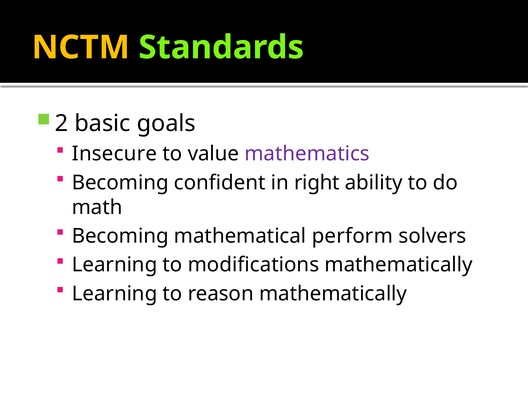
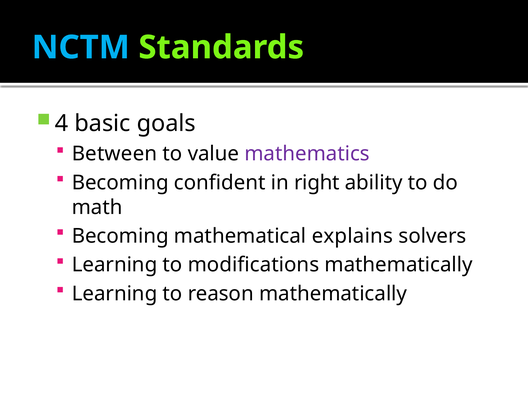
NCTM colour: yellow -> light blue (81, 47)
2: 2 -> 4 (62, 124)
Insecure: Insecure -> Between (114, 154)
perform: perform -> explains (352, 236)
